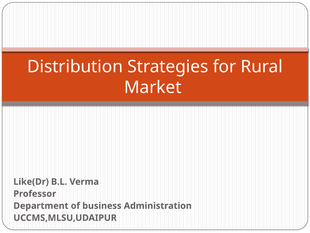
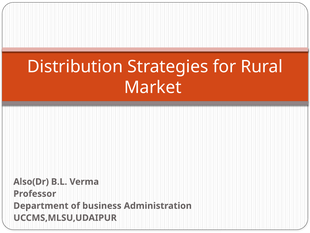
Like(Dr: Like(Dr -> Also(Dr (31, 181)
